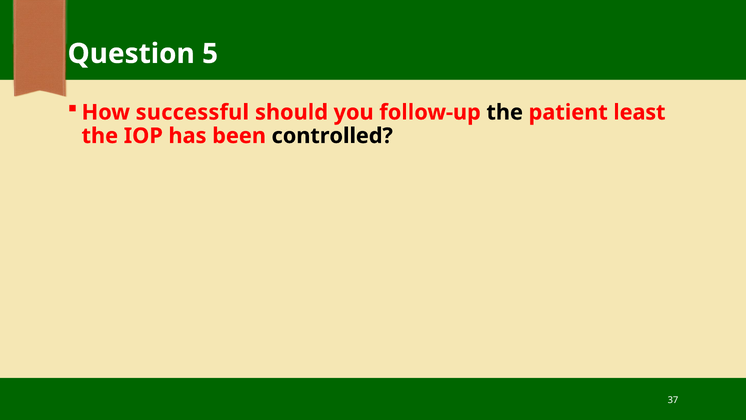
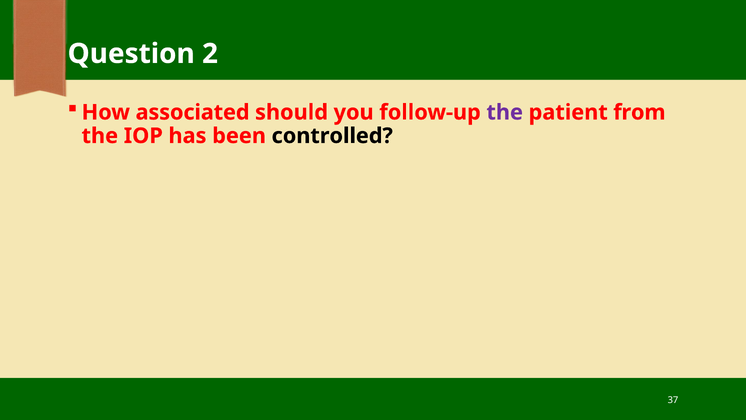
5: 5 -> 2 (210, 54)
successful: successful -> associated (193, 112)
the colour: black -> purple (505, 112)
least: least -> from (639, 112)
